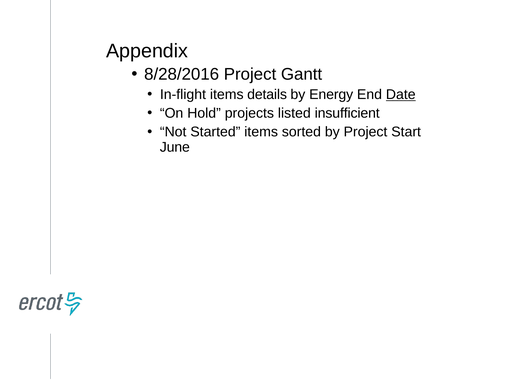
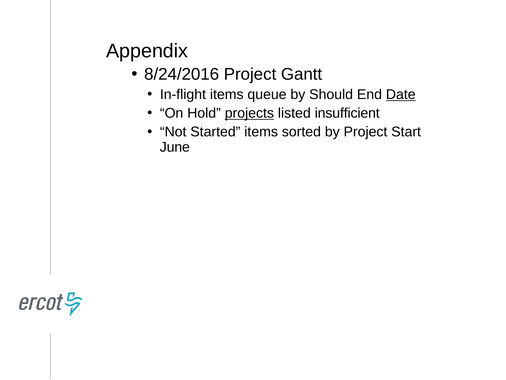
8/28/2016: 8/28/2016 -> 8/24/2016 (182, 74)
details: details -> queue (267, 94)
Energy: Energy -> Should (331, 94)
projects underline: none -> present (249, 113)
